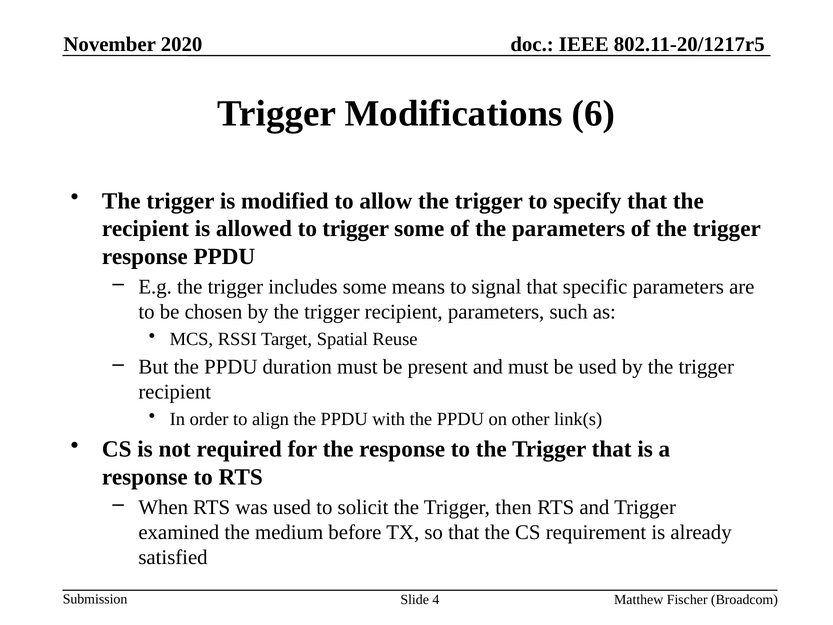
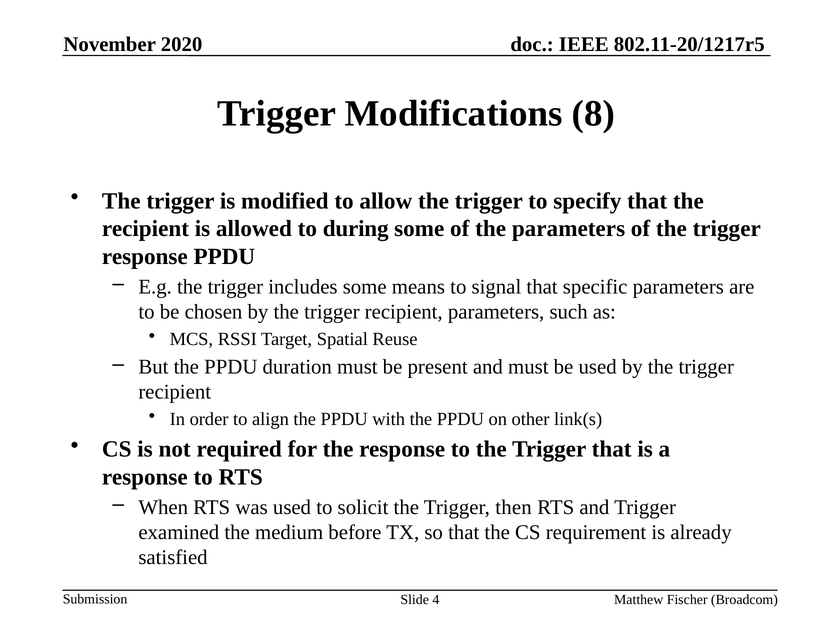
6: 6 -> 8 (593, 114)
to trigger: trigger -> during (356, 229)
